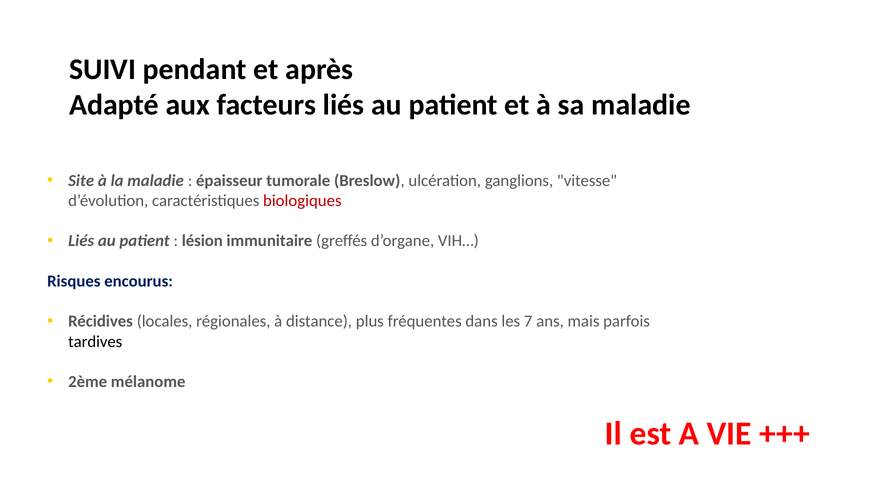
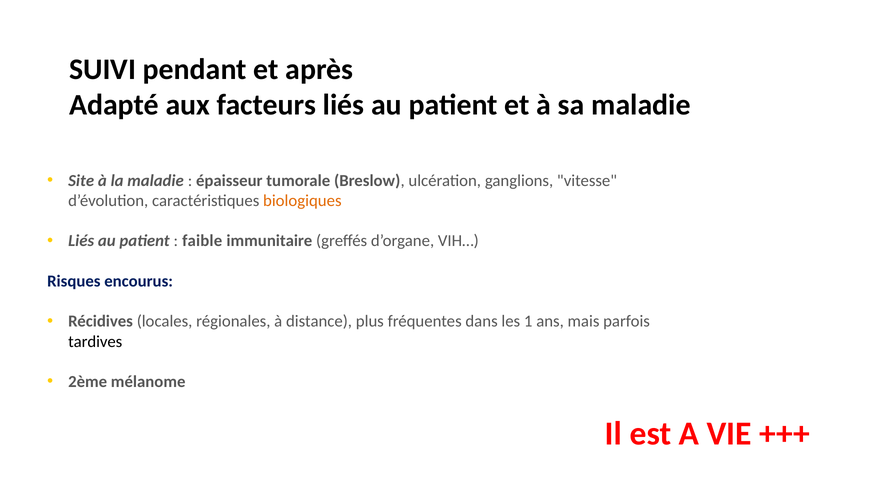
biologiques colour: red -> orange (302, 201)
lésion: lésion -> faible (202, 241)
7: 7 -> 1 (528, 322)
